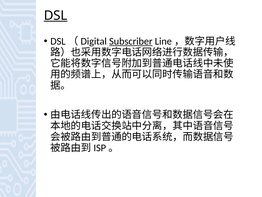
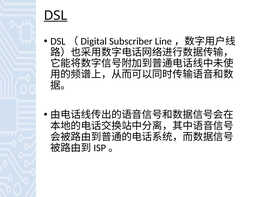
Subscriber underline: present -> none (131, 41)
